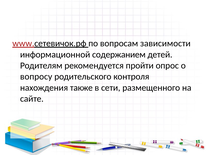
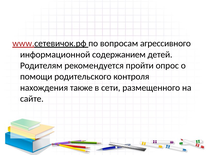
зависимости: зависимости -> агрессивного (165, 43)
вопросу: вопросу -> помощи (36, 76)
